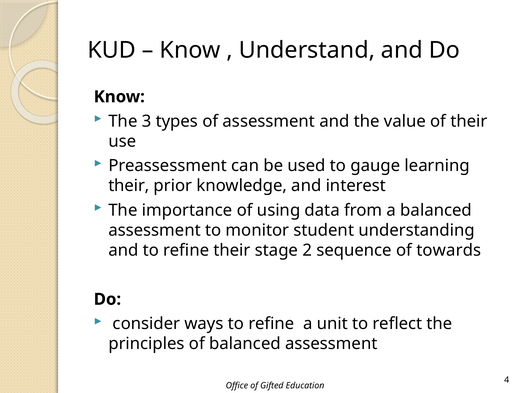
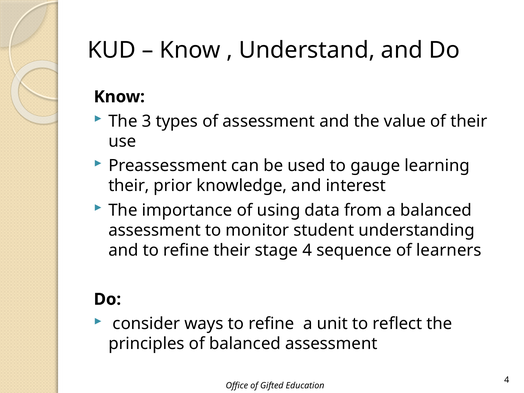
stage 2: 2 -> 4 (307, 250)
towards: towards -> learners (449, 250)
